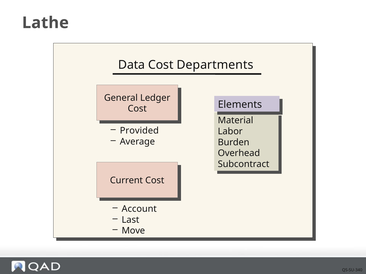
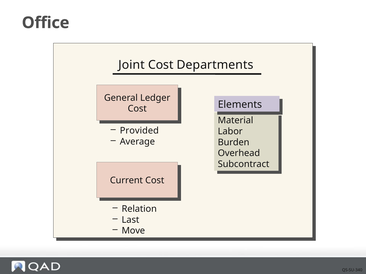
Lathe: Lathe -> Office (46, 23)
Data: Data -> Joint (132, 65)
Account: Account -> Relation (139, 209)
